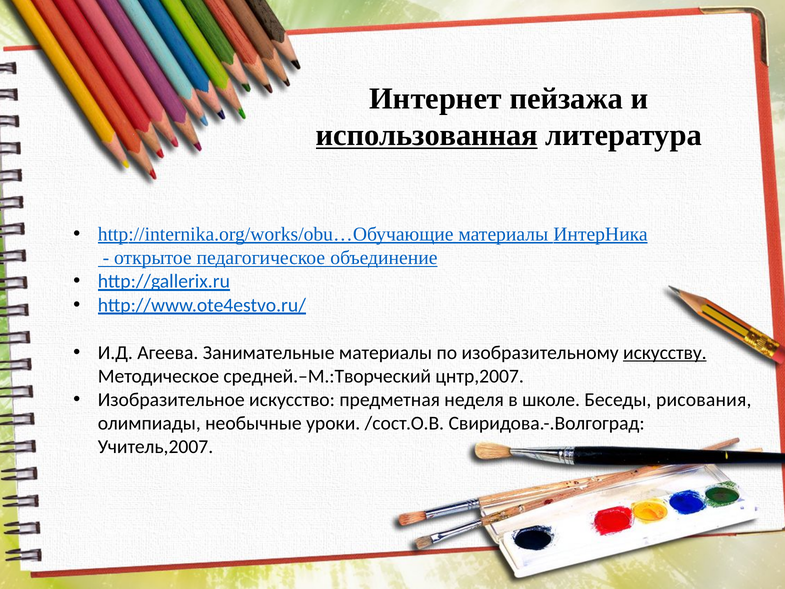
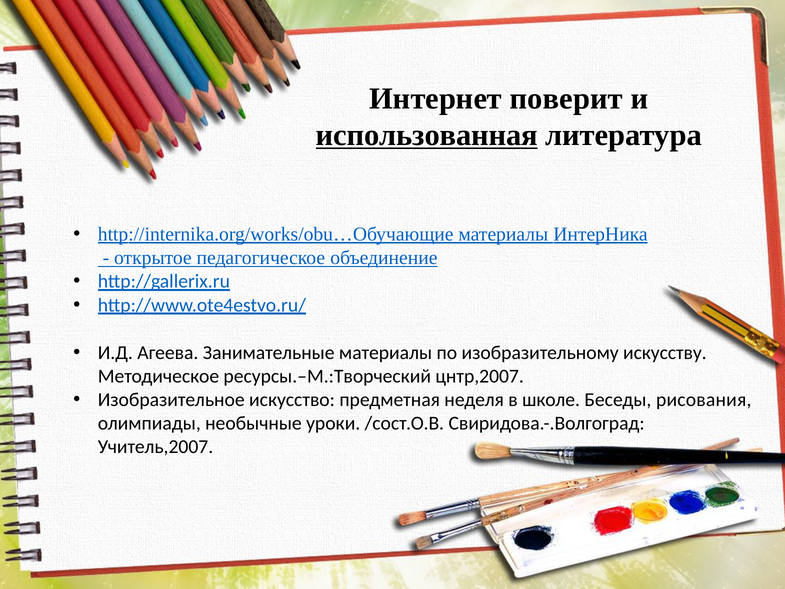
пейзажа: пейзажа -> поверит (566, 98)
искусству underline: present -> none (665, 353)
средней.–М.:Творческий: средней.–М.:Творческий -> ресурсы.–М.:Творческий (327, 376)
